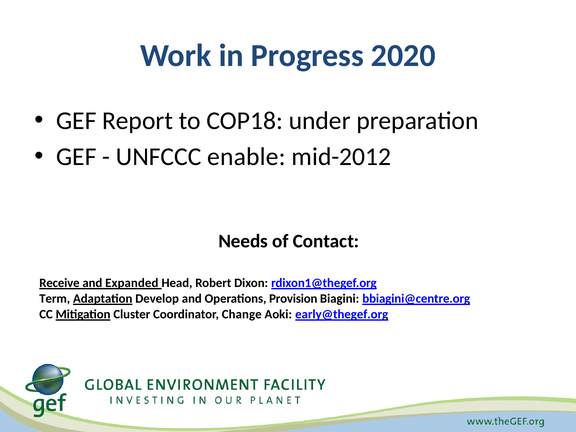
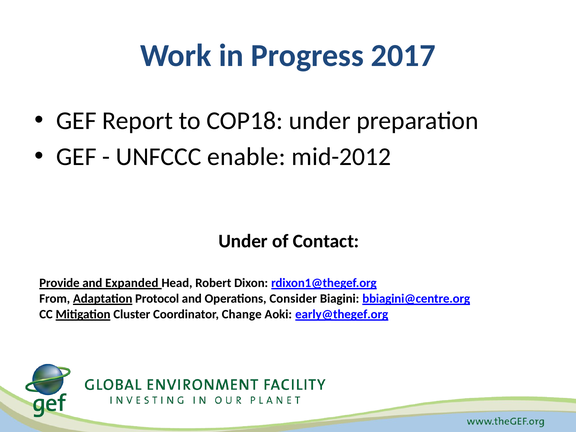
2020: 2020 -> 2017 (403, 56)
Needs: Needs -> Under (243, 241)
Receive: Receive -> Provide (59, 283)
Term: Term -> From (55, 299)
Develop: Develop -> Protocol (157, 299)
Provision: Provision -> Consider (293, 299)
